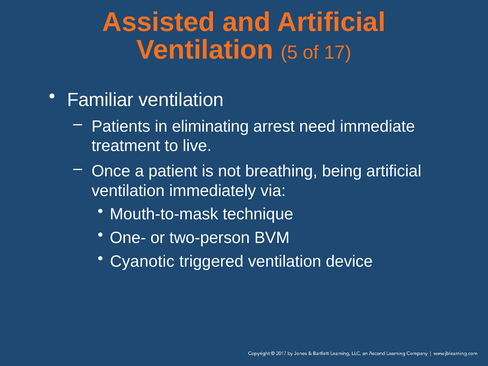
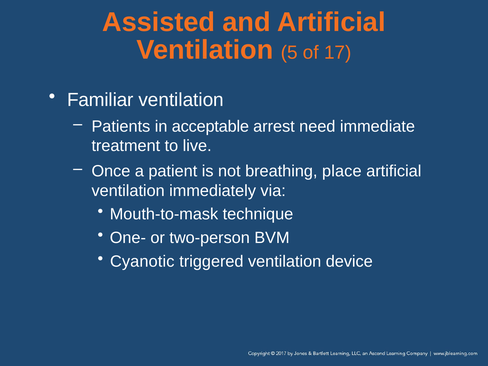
eliminating: eliminating -> acceptable (210, 126)
being: being -> place (342, 171)
